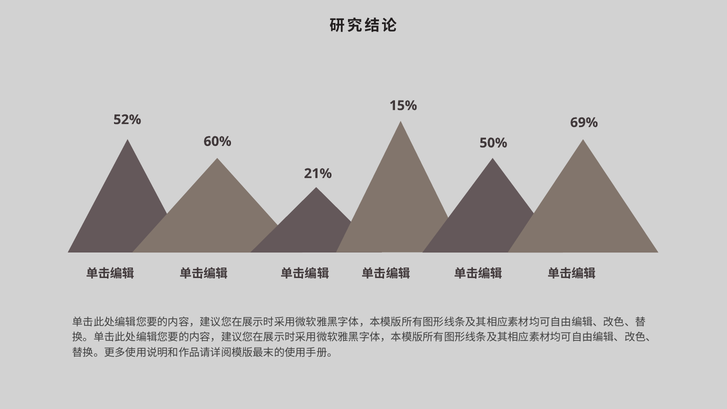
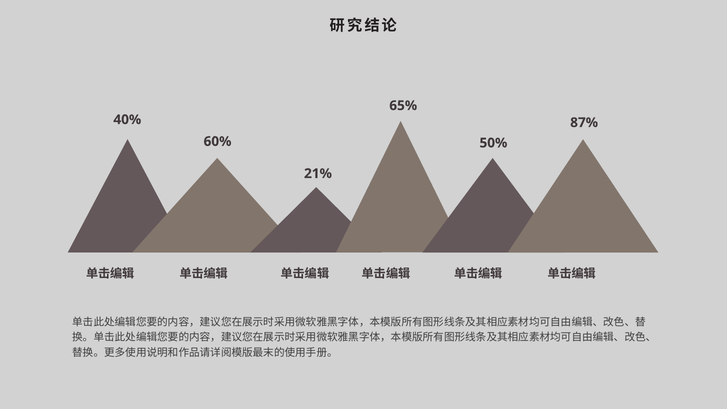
15%: 15% -> 65% (403, 106)
52%: 52% -> 40% (127, 120)
69%: 69% -> 87% (584, 123)
